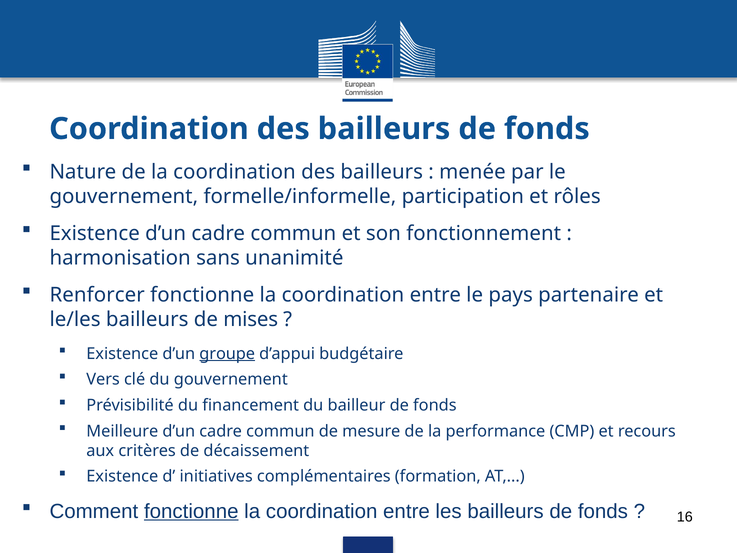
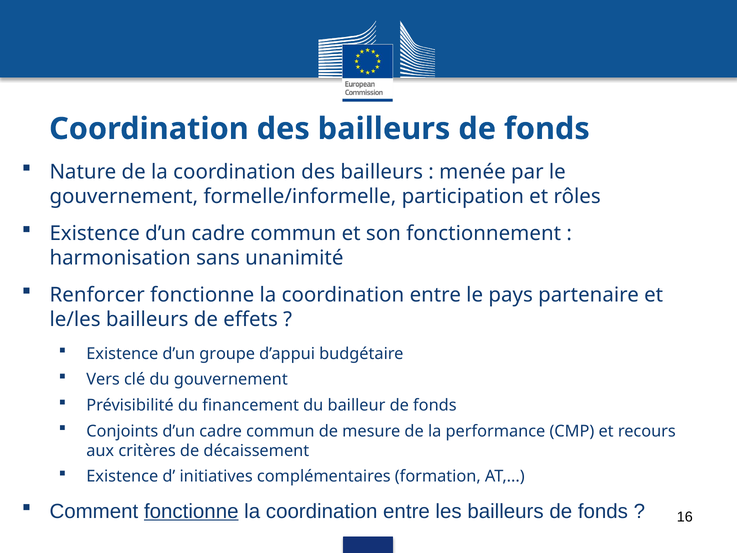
mises: mises -> effets (251, 319)
groupe underline: present -> none (227, 354)
Meilleure: Meilleure -> Conjoints (122, 431)
